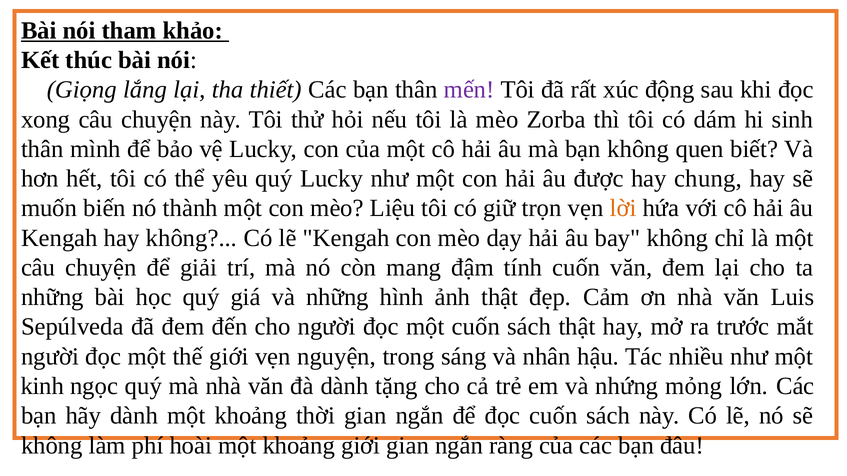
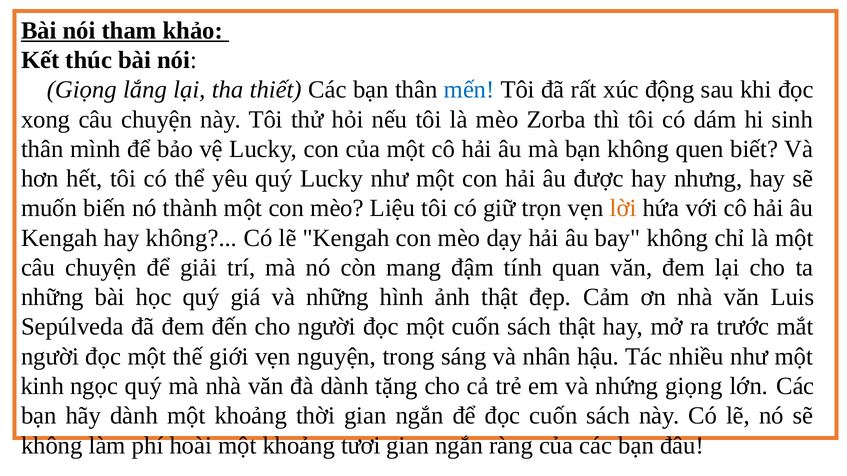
mến colour: purple -> blue (469, 90)
chung: chung -> nhưng (708, 179)
tính cuốn: cuốn -> quan (576, 268)
nhứng mỏng: mỏng -> giọng (694, 386)
khoảng giới: giới -> tươi (361, 446)
